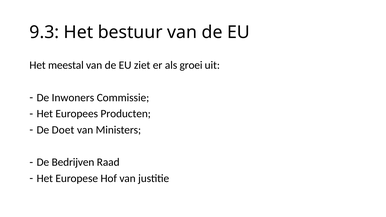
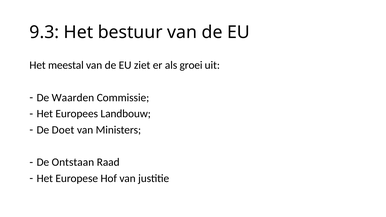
Inwoners: Inwoners -> Waarden (73, 98)
Producten: Producten -> Landbouw (126, 114)
Bedrijven: Bedrijven -> Ontstaan (73, 162)
